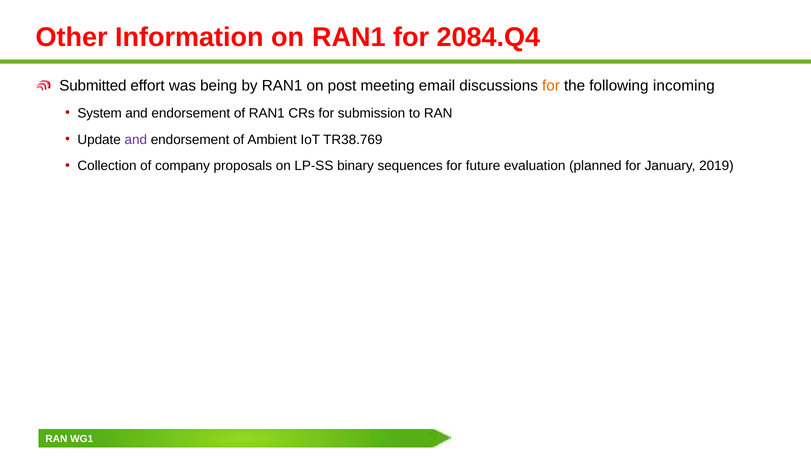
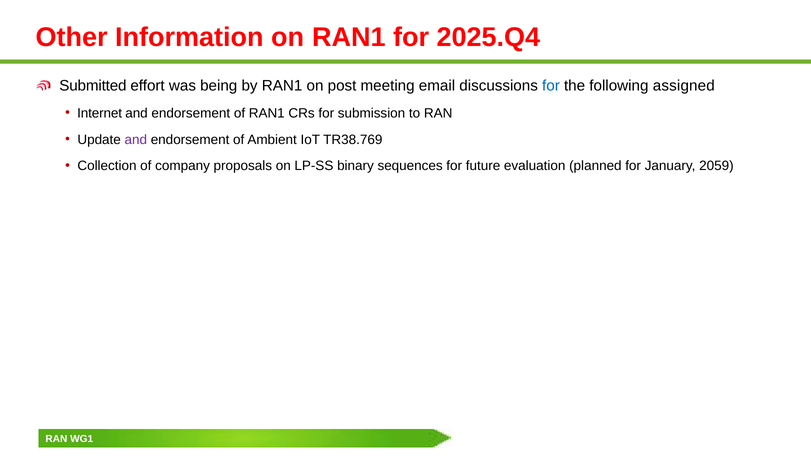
2084.Q4: 2084.Q4 -> 2025.Q4 (489, 37)
for colour: orange -> blue (551, 86)
incoming: incoming -> assigned (684, 86)
System: System -> Internet (100, 113)
2019: 2019 -> 2059 (716, 166)
